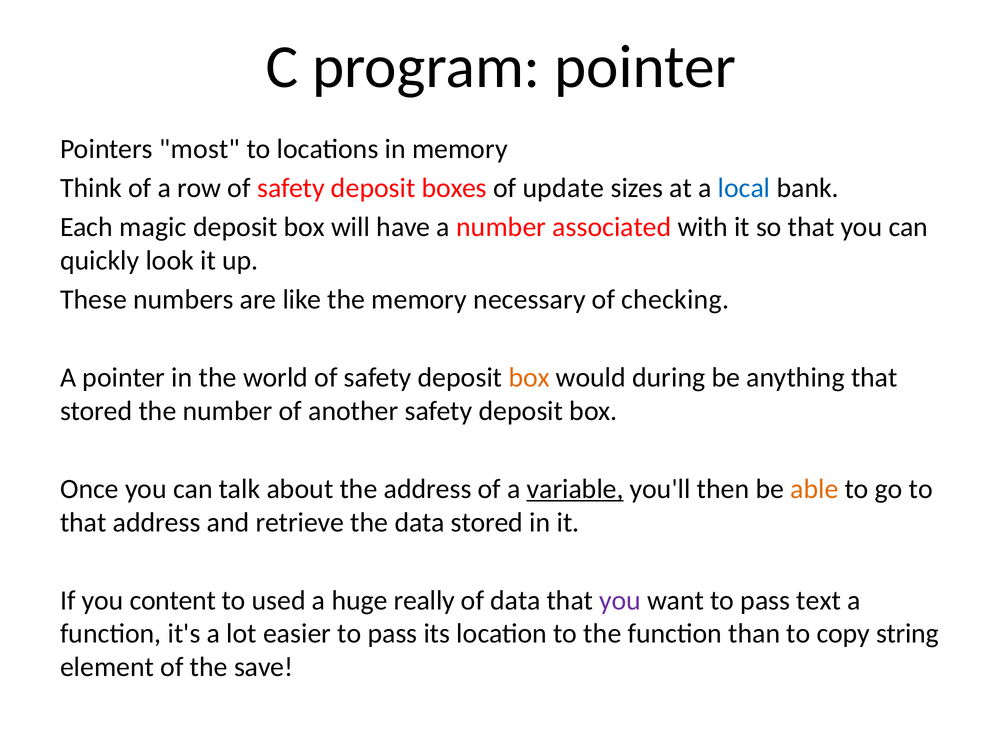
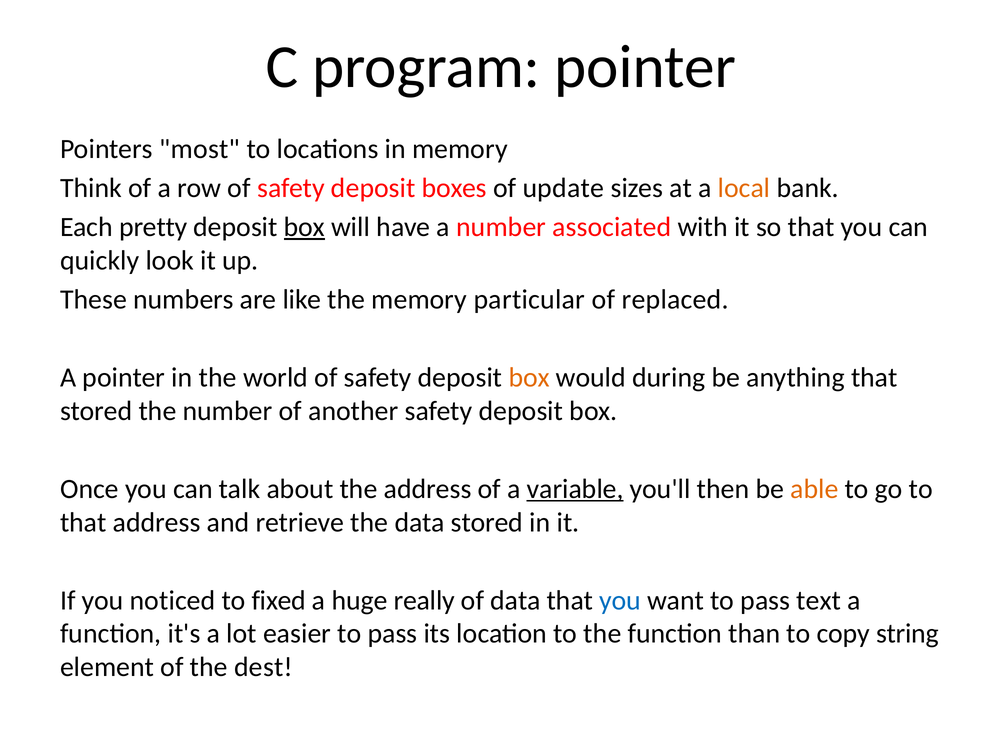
local colour: blue -> orange (744, 188)
magic: magic -> pretty (153, 227)
box underline: none -> present (304, 227)
necessary: necessary -> particular (529, 299)
checking: checking -> replaced (675, 299)
content: content -> noticed (173, 600)
used: used -> fixed (279, 600)
you colour: purple -> blue (620, 600)
save: save -> dest (263, 667)
